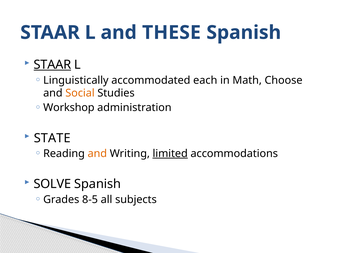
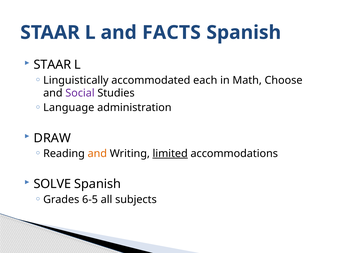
THESE: THESE -> FACTS (171, 33)
STAAR underline: present -> none (52, 65)
Social colour: orange -> purple (80, 93)
Workshop: Workshop -> Language (69, 108)
STATE: STATE -> DRAW (52, 138)
8-5: 8-5 -> 6-5 (90, 200)
